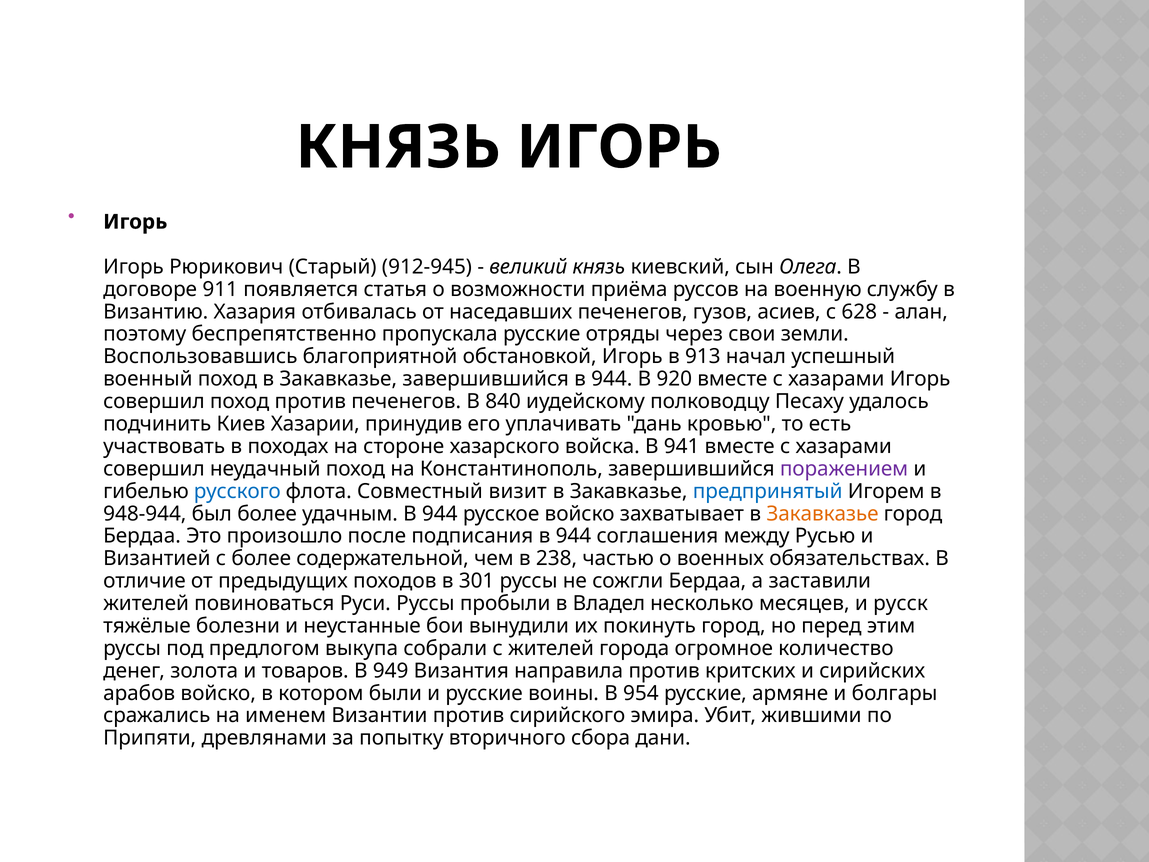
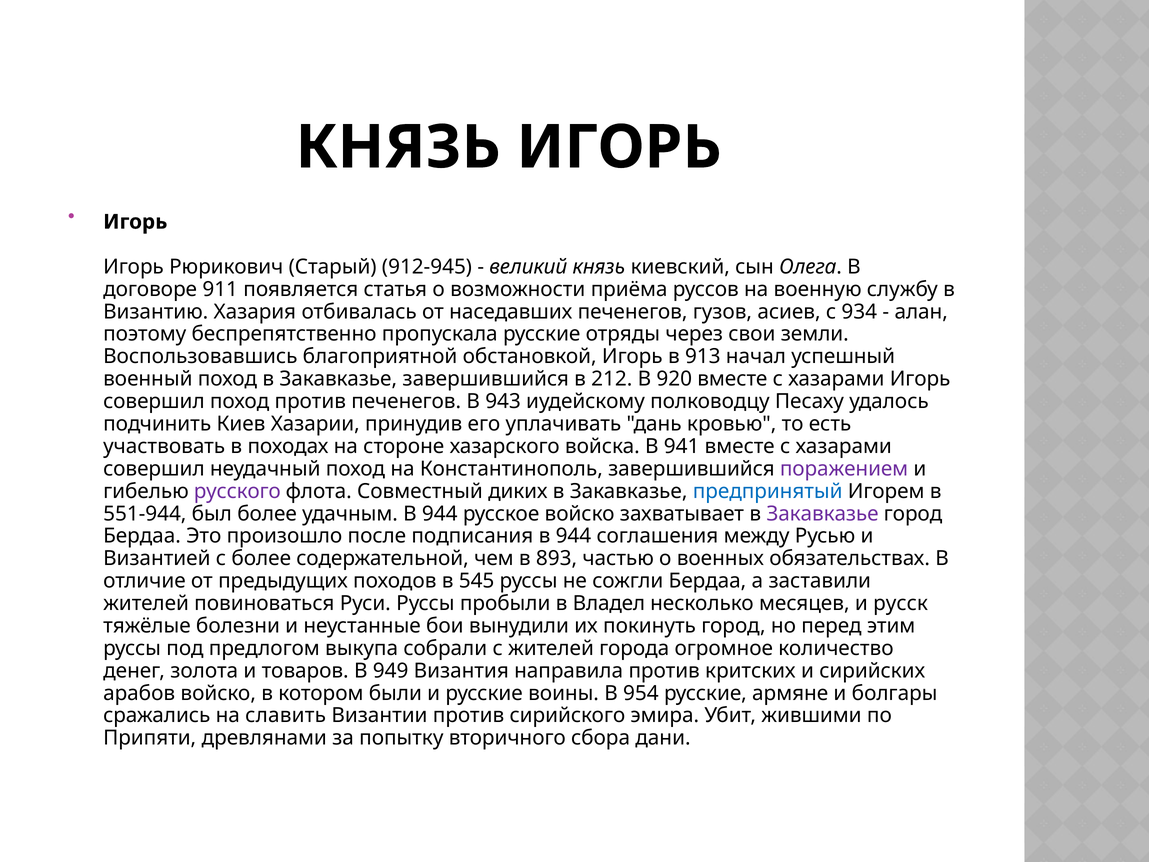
628: 628 -> 934 (859, 312)
завершившийся в 944: 944 -> 212 (612, 379)
840: 840 -> 943 (503, 401)
русского colour: blue -> purple (237, 491)
визит: визит -> диких (518, 491)
948-944: 948-944 -> 551-944 (145, 513)
Закавказье colour: orange -> purple (823, 513)
238: 238 -> 893 (557, 558)
301: 301 -> 545 (477, 581)
именем: именем -> славить (286, 715)
